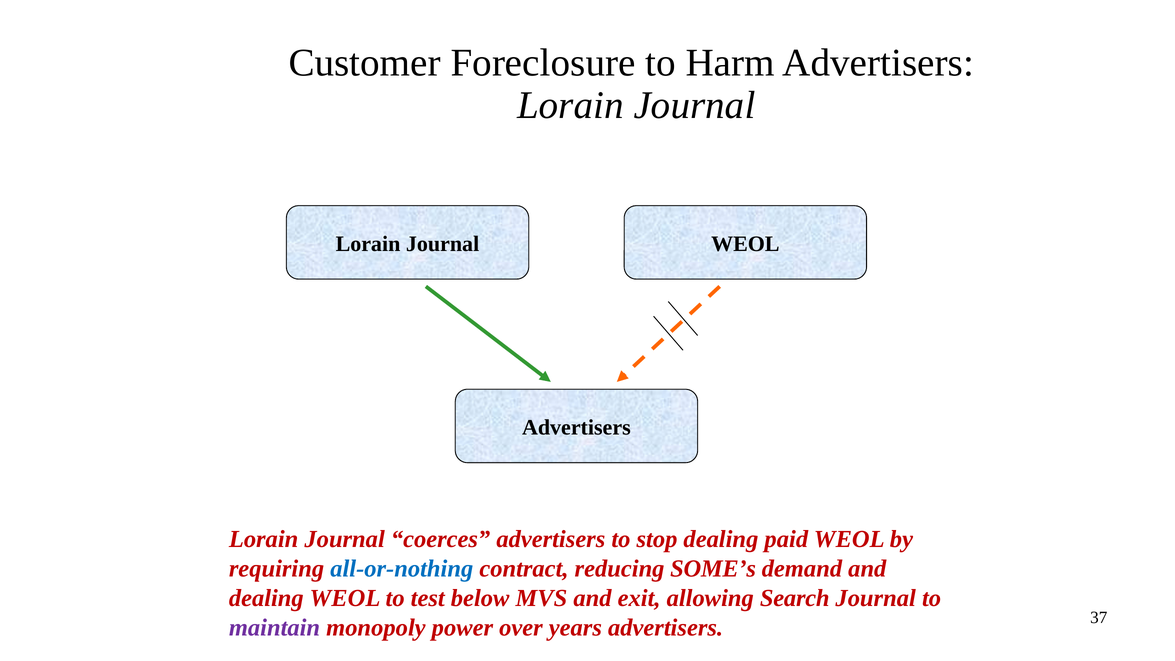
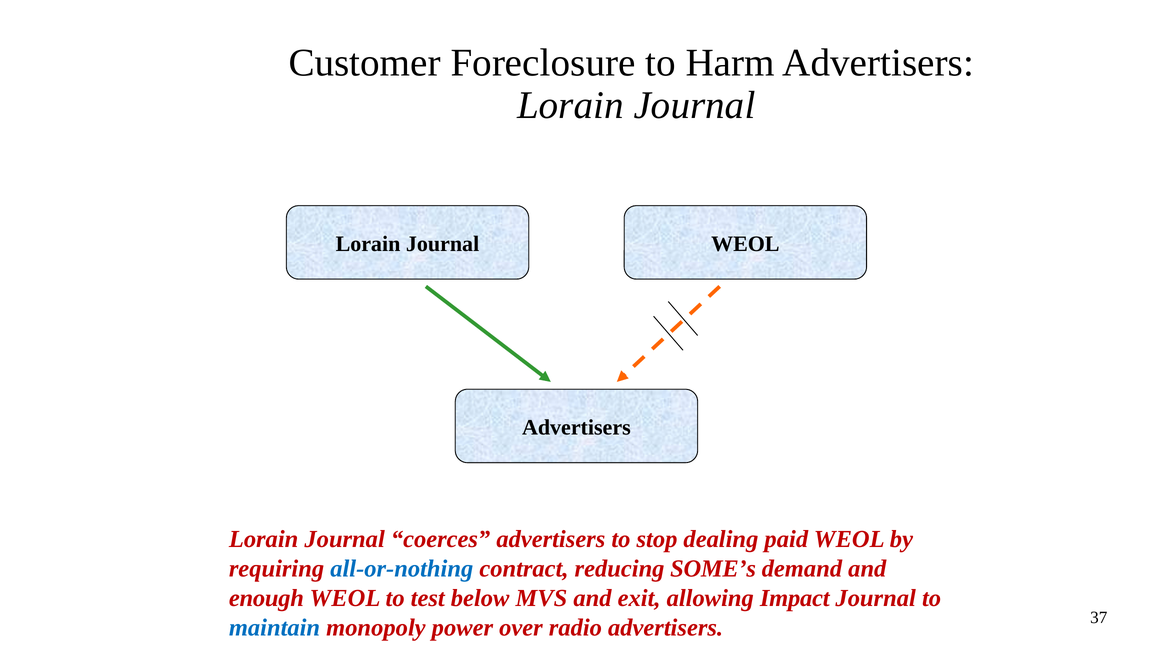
dealing: dealing -> enough (266, 598)
Search: Search -> Impact (795, 598)
maintain colour: purple -> blue (275, 627)
years: years -> radio (575, 627)
